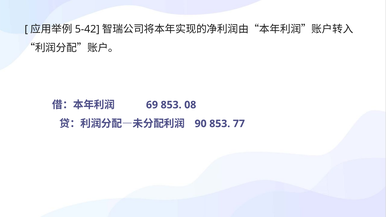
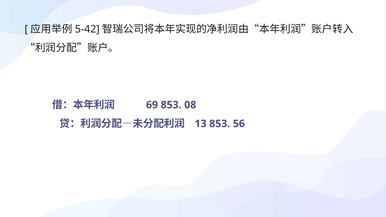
90: 90 -> 13 (201, 124)
77: 77 -> 56 (239, 124)
